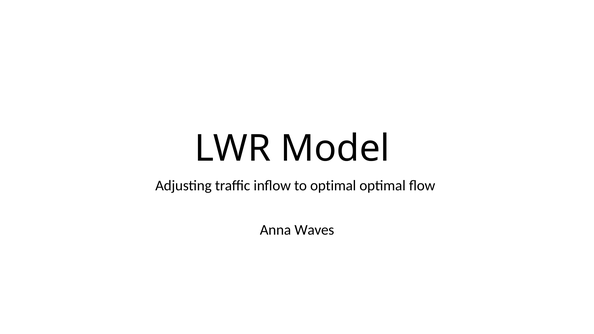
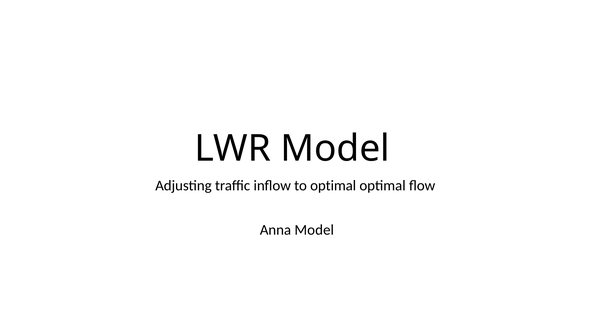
Anna Waves: Waves -> Model (314, 230)
